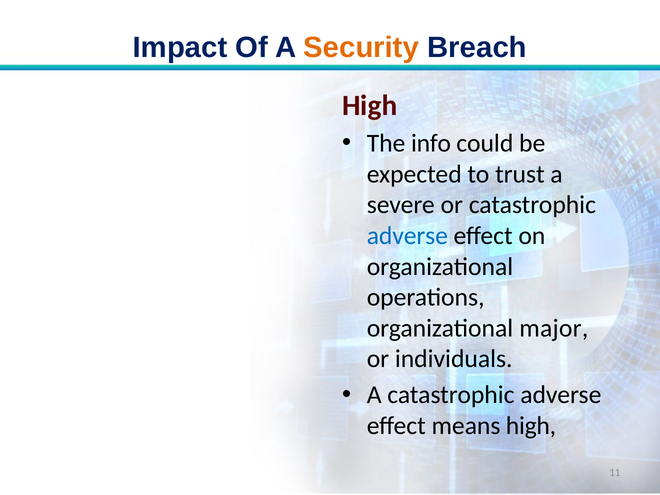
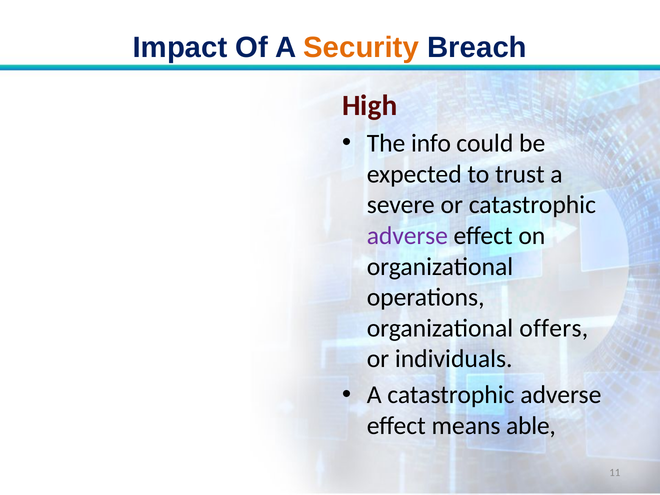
adverse colour: blue -> purple (407, 236)
major: major -> offers (554, 328)
means high: high -> able (531, 426)
